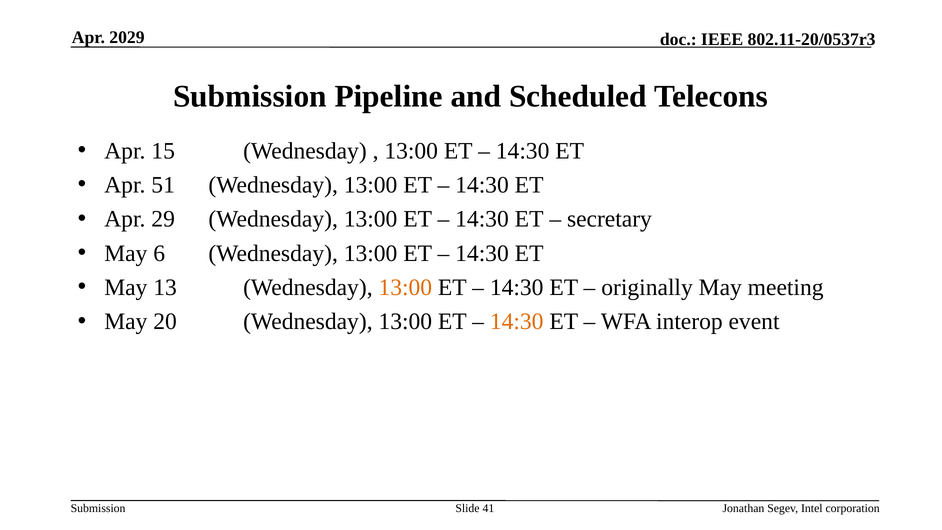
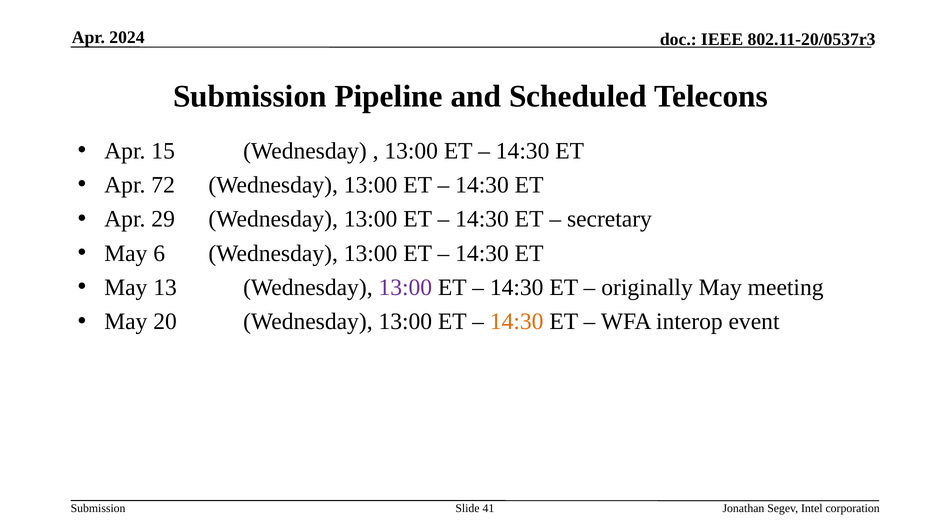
2029: 2029 -> 2024 (127, 37)
51: 51 -> 72 (163, 185)
13:00 colour: orange -> purple (405, 287)
